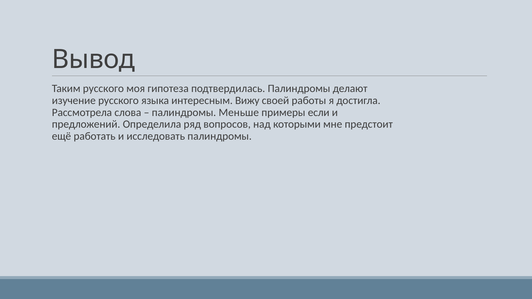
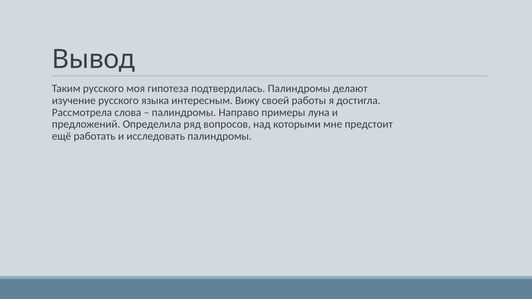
Меньше: Меньше -> Направо (239, 112)
если: если -> луна (319, 112)
